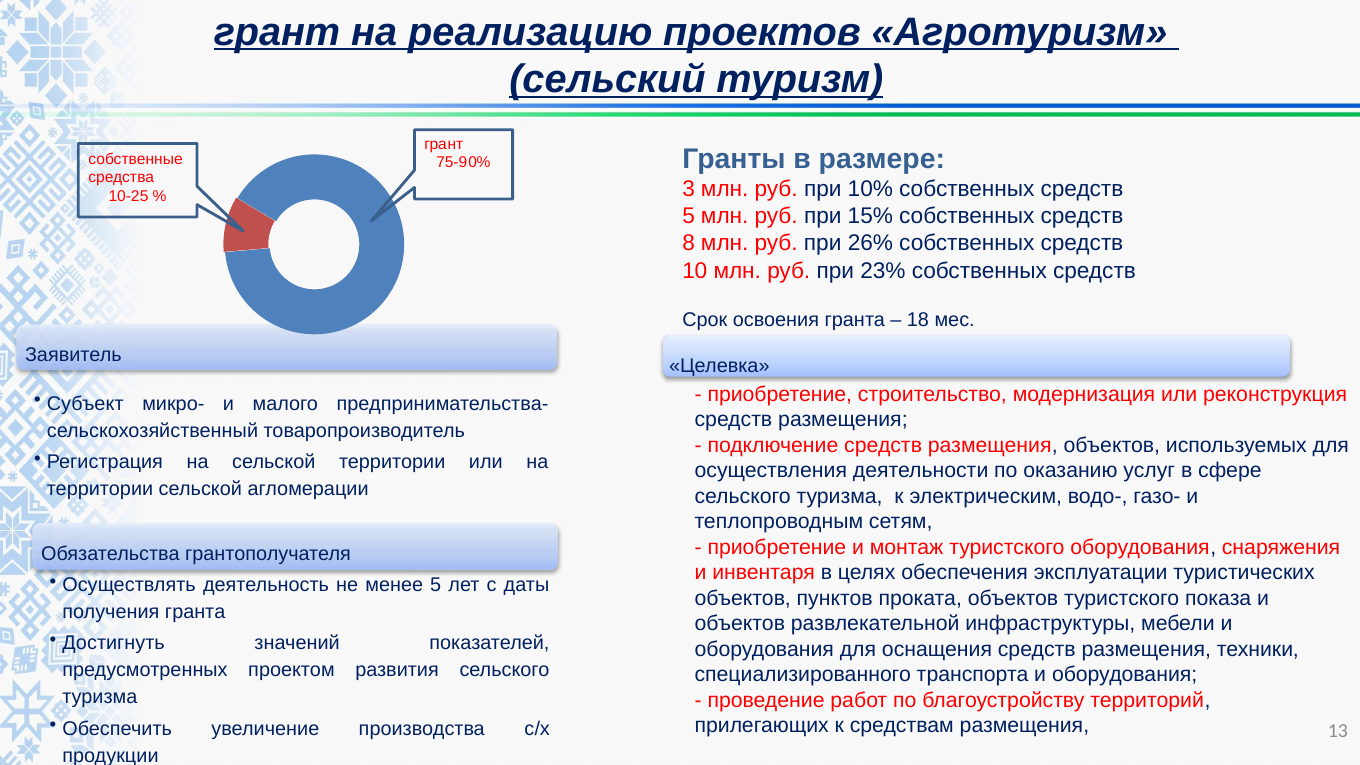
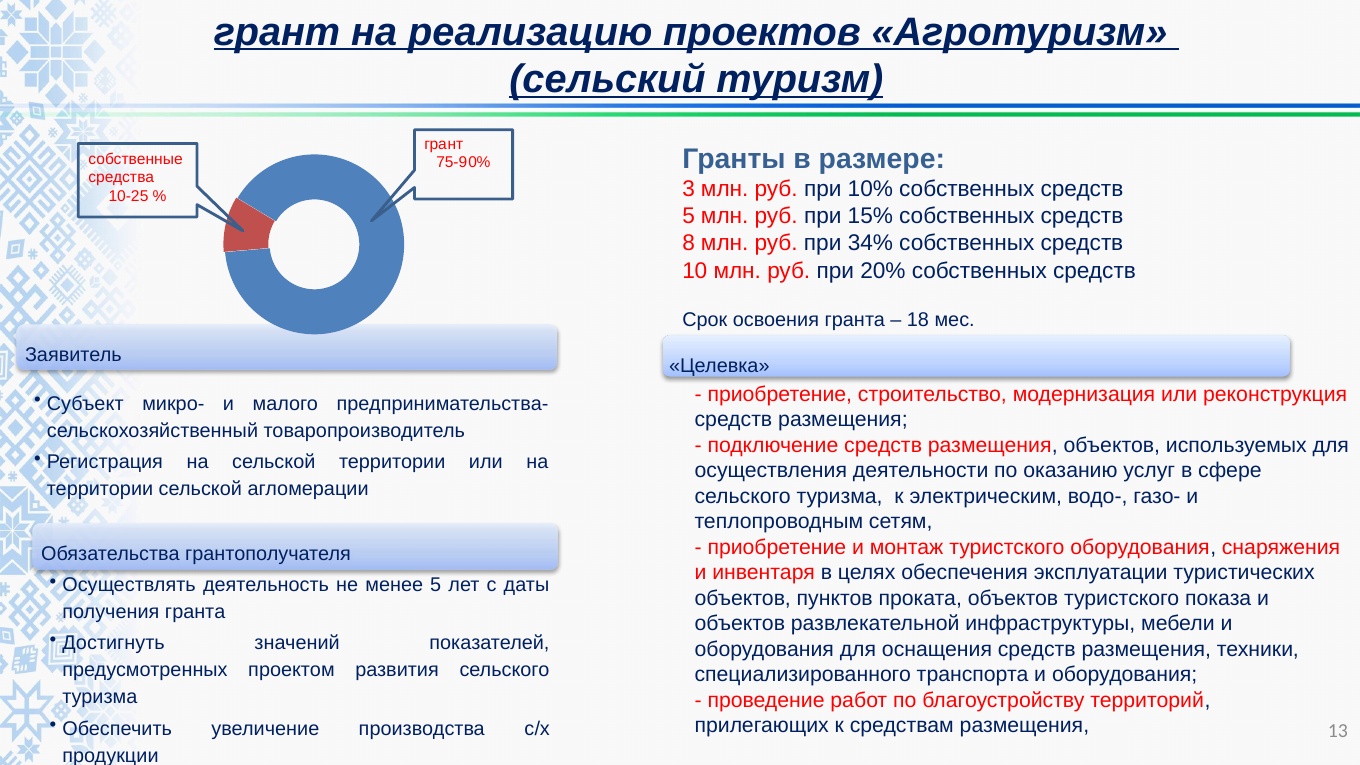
26%: 26% -> 34% (870, 244)
23%: 23% -> 20% (883, 271)
